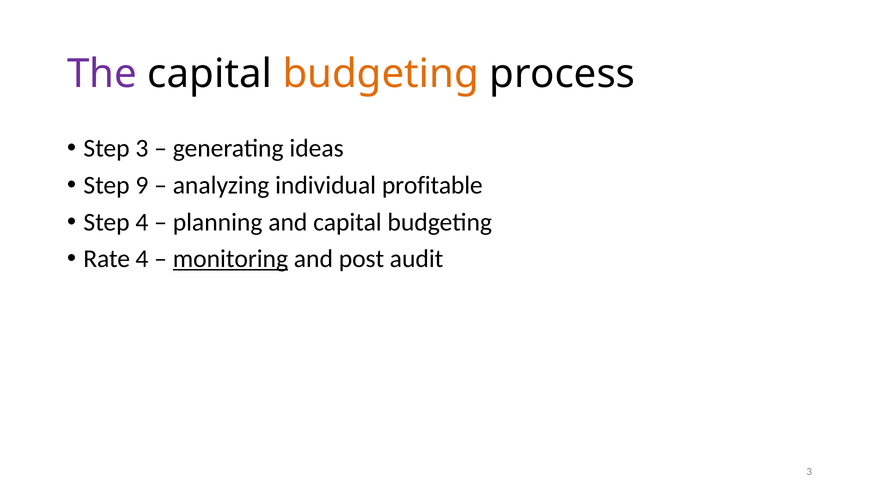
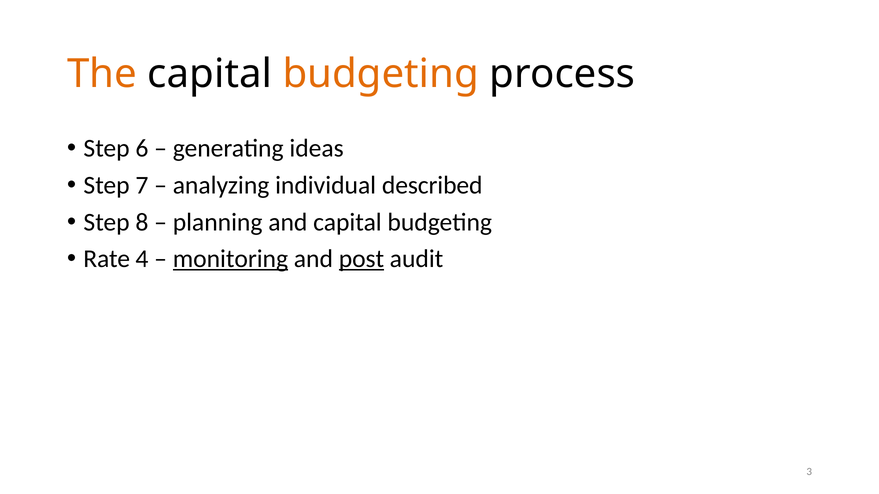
The colour: purple -> orange (102, 74)
Step 3: 3 -> 6 (142, 149)
9: 9 -> 7 (142, 185)
profitable: profitable -> described (432, 185)
Step 4: 4 -> 8 (142, 222)
post underline: none -> present (361, 259)
